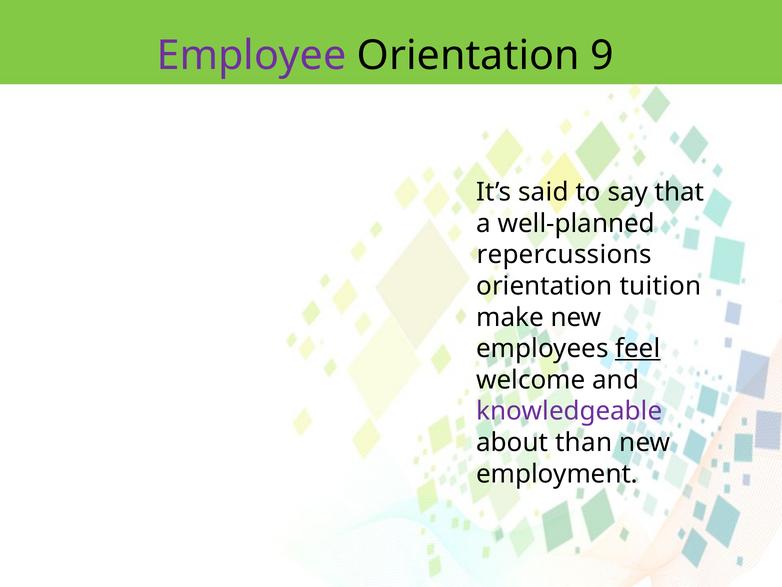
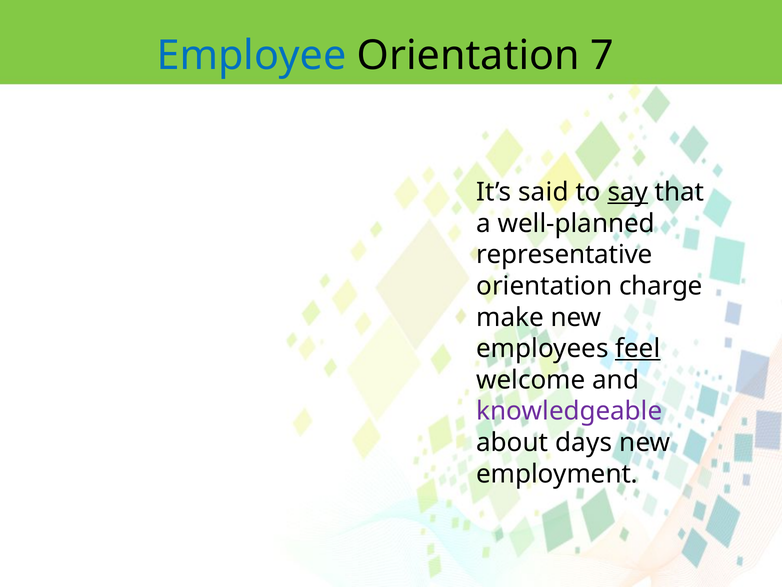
Employee colour: purple -> blue (252, 56)
9: 9 -> 7 (602, 56)
say underline: none -> present (628, 192)
repercussions: repercussions -> representative (564, 255)
tuition: tuition -> charge (661, 286)
than: than -> days (584, 442)
